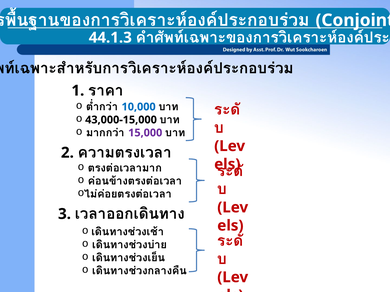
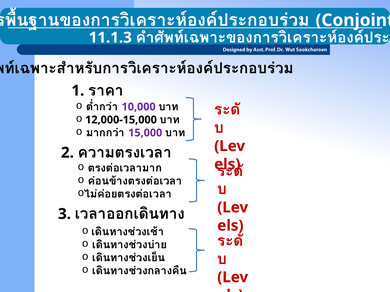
44.1.3: 44.1.3 -> 11.1.3 (110, 38)
10,000 colour: blue -> purple (139, 107)
43,000-15,000: 43,000-15,000 -> 12,000-15,000 (121, 120)
